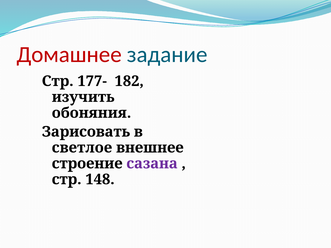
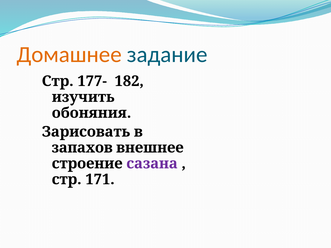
Домашнее colour: red -> orange (69, 55)
светлое: светлое -> запахов (82, 148)
148: 148 -> 171 (100, 180)
